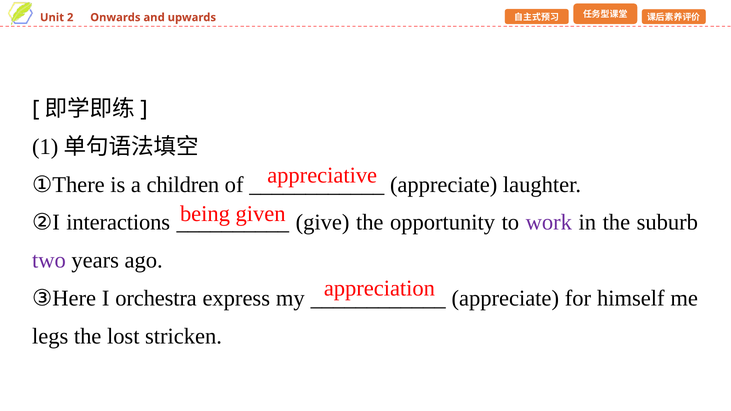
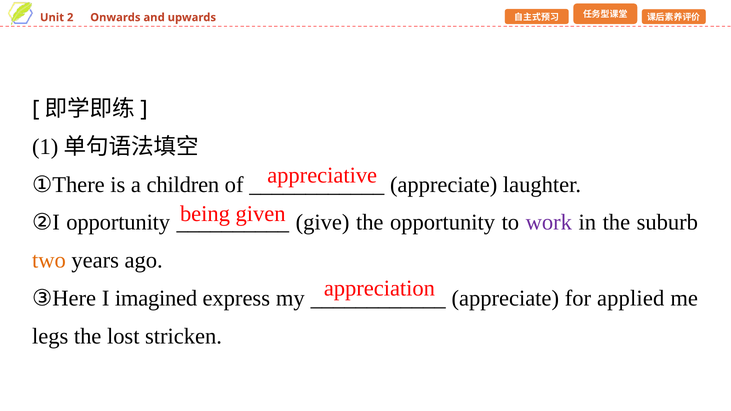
②I interactions: interactions -> opportunity (118, 223)
two colour: purple -> orange (49, 260)
orchestra: orchestra -> imagined (156, 298)
himself: himself -> applied (631, 298)
